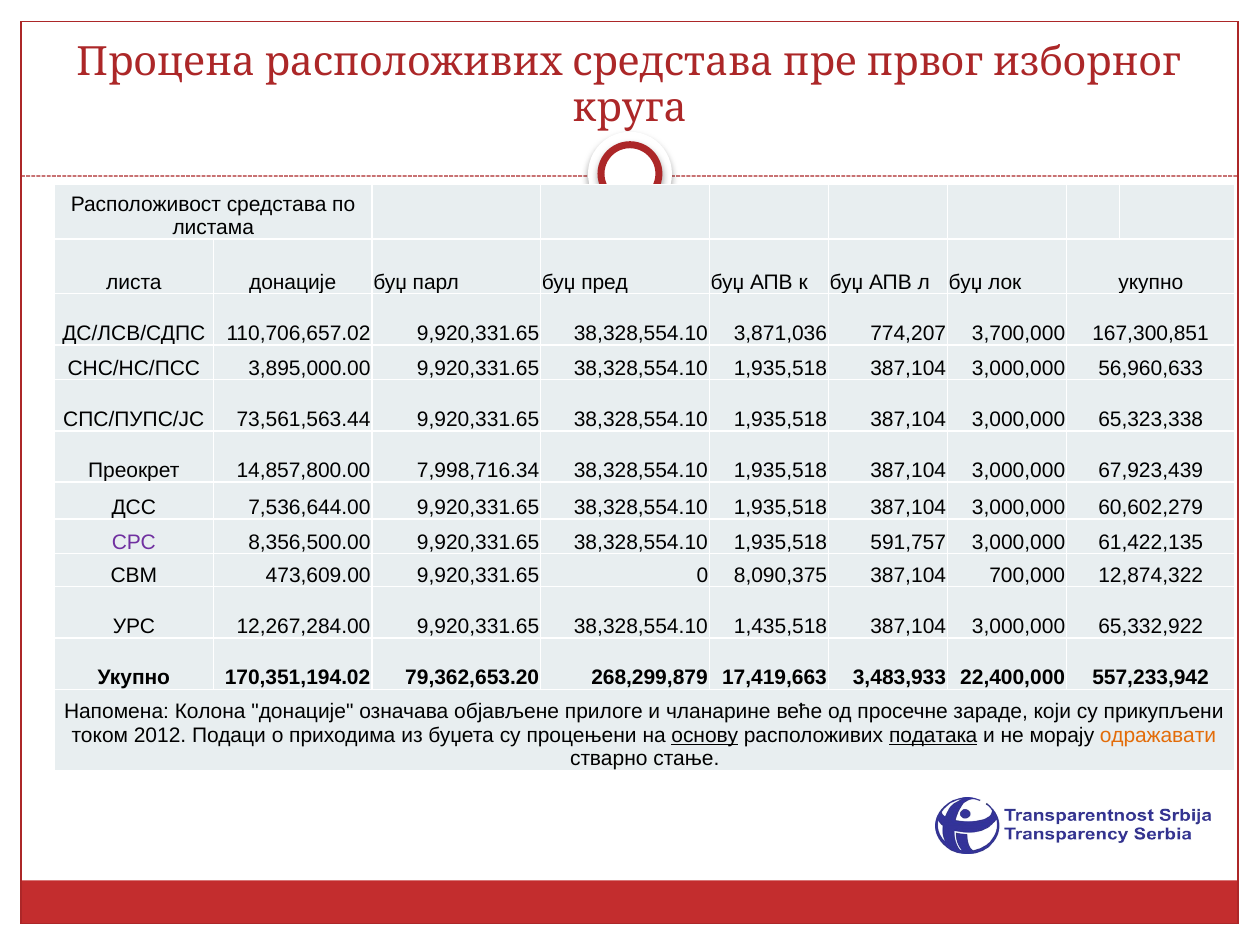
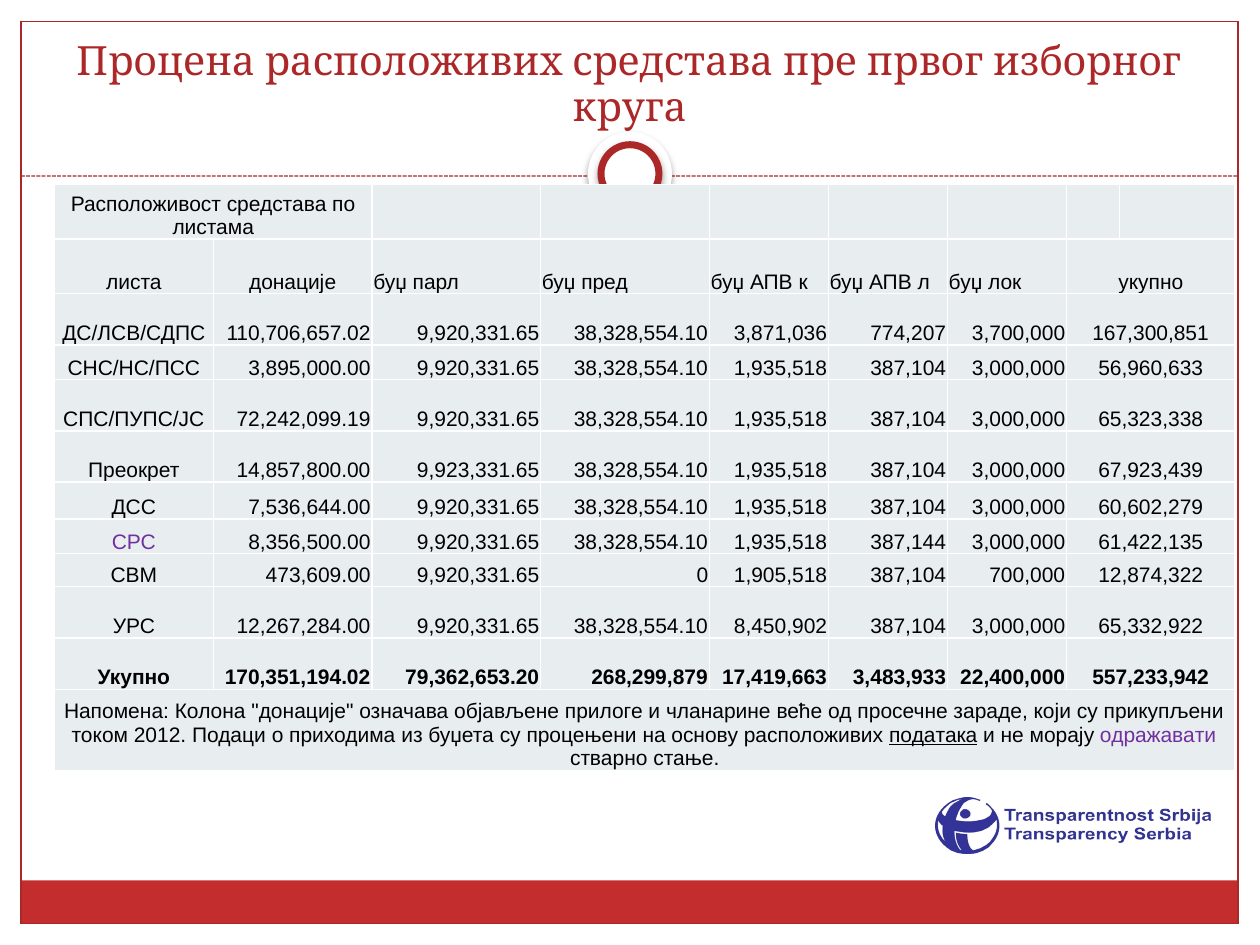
73,561,563.44: 73,561,563.44 -> 72,242,099.19 (304, 419)
7,998,716.34: 7,998,716.34 -> 9,923,331.65 (478, 471)
591,757: 591,757 -> 387,144 (908, 542)
8,090,375: 8,090,375 -> 1,905,518 (780, 575)
1,435,518: 1,435,518 -> 8,450,902 (780, 627)
основу underline: present -> none (705, 735)
одражавати colour: orange -> purple (1158, 735)
